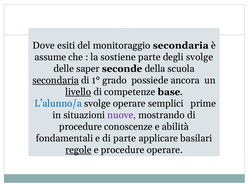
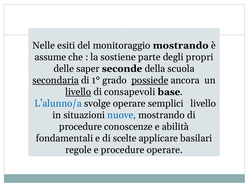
Dove: Dove -> Nelle (44, 45)
monitoraggio secondaria: secondaria -> mostrando (181, 45)
degli svolge: svolge -> propri (200, 57)
possiede underline: none -> present (150, 80)
competenze: competenze -> consapevoli (130, 92)
semplici prime: prime -> livello (203, 103)
nuove colour: purple -> blue (122, 115)
di parte: parte -> scelte (125, 138)
regole underline: present -> none (78, 150)
